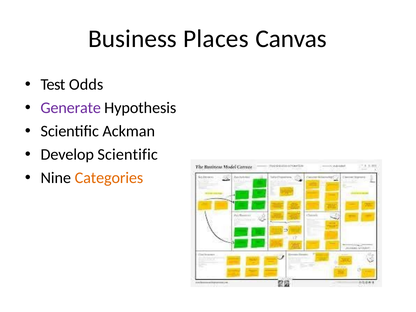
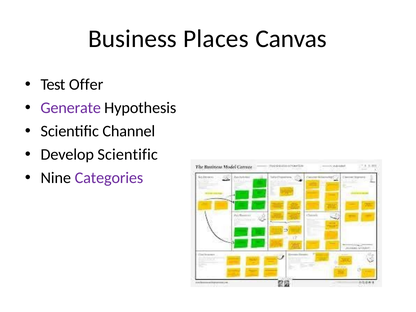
Odds: Odds -> Offer (86, 85)
Ackman: Ackman -> Channel (129, 131)
Categories colour: orange -> purple (109, 178)
